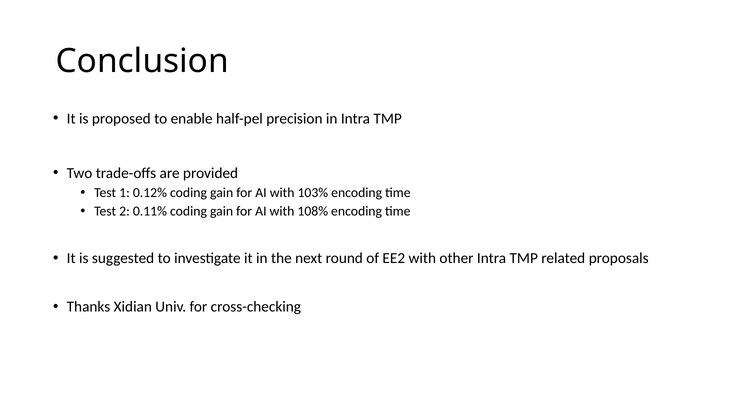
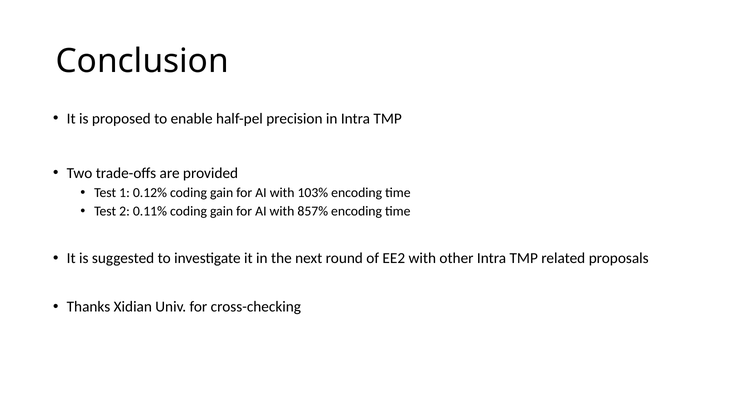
108%: 108% -> 857% (313, 211)
